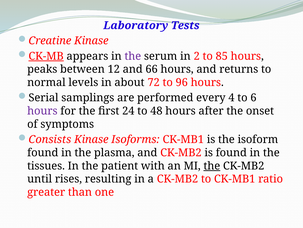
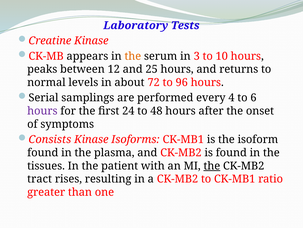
CK-MB underline: present -> none (46, 56)
the colour: purple -> orange (133, 56)
2: 2 -> 3 (197, 56)
85: 85 -> 10 (222, 56)
66: 66 -> 25 (152, 69)
until: until -> tract (40, 178)
